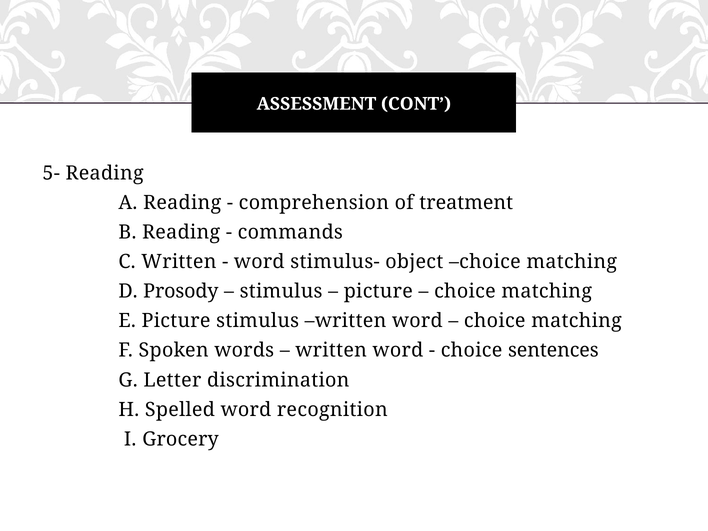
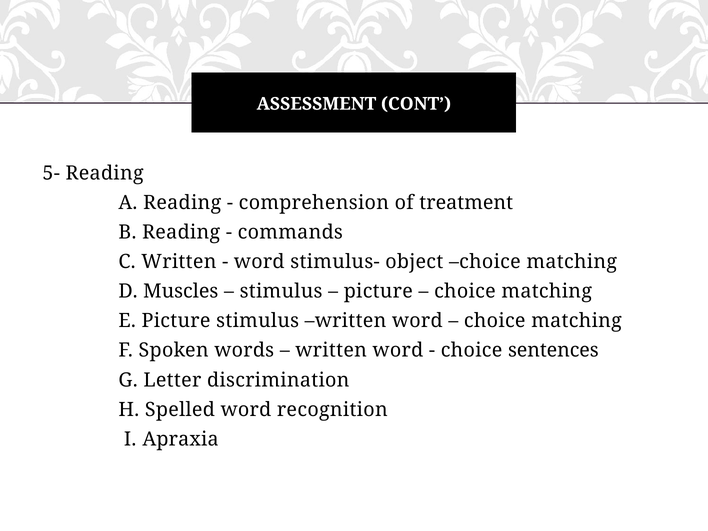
Prosody: Prosody -> Muscles (181, 291)
Grocery: Grocery -> Apraxia (181, 439)
